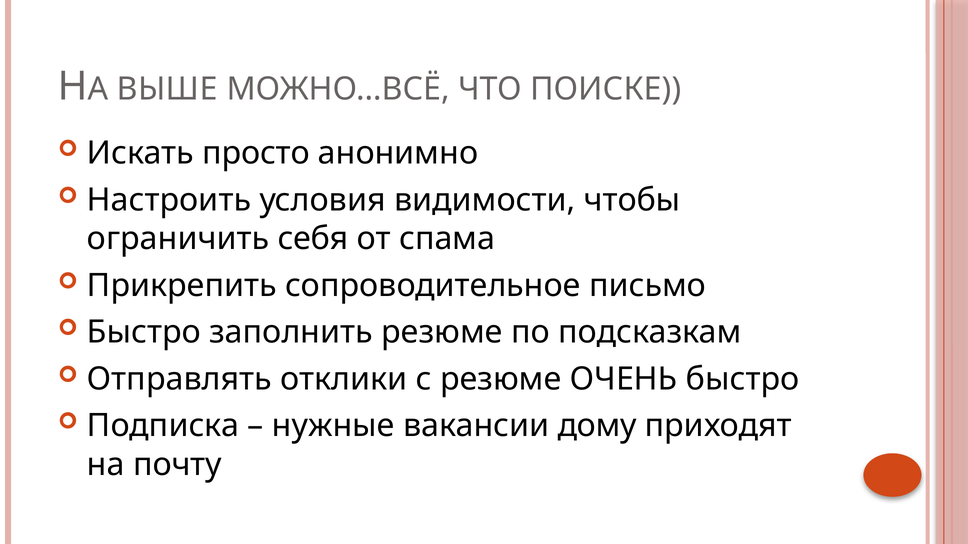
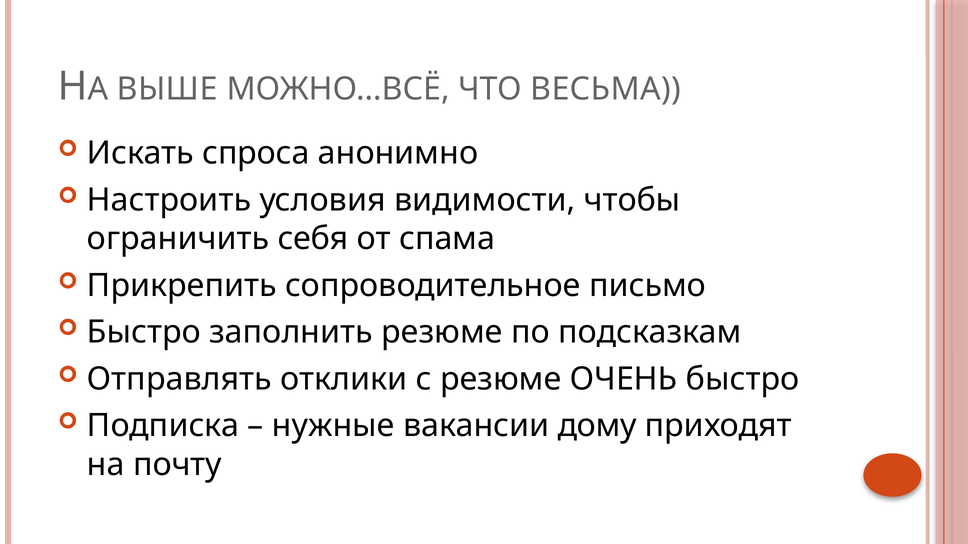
ПОИСКЕ: ПОИСКЕ -> ВЕСЬМА (606, 89)
просто: просто -> спроса (256, 153)
